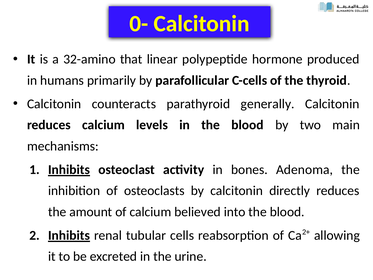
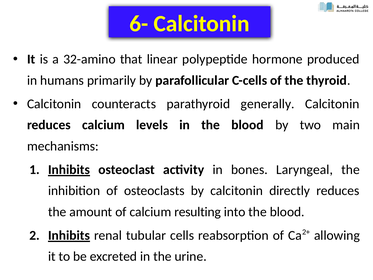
0-: 0- -> 6- (139, 24)
Adenoma: Adenoma -> Laryngeal (305, 170)
believed: believed -> resulting (198, 212)
